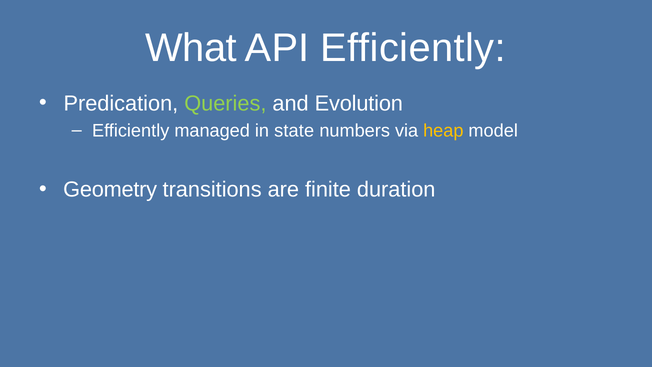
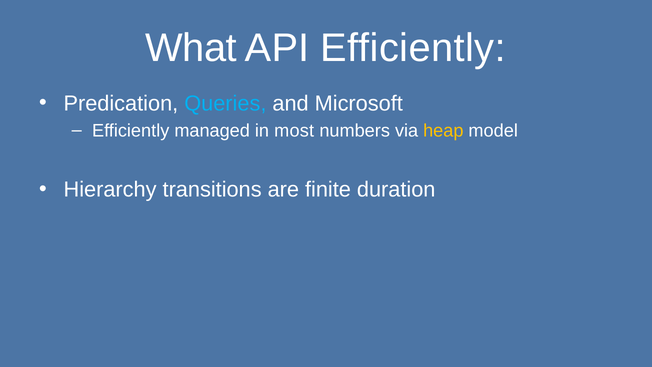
Queries colour: light green -> light blue (225, 103)
Evolution: Evolution -> Microsoft (359, 103)
state: state -> most (294, 131)
Geometry: Geometry -> Hierarchy (110, 190)
